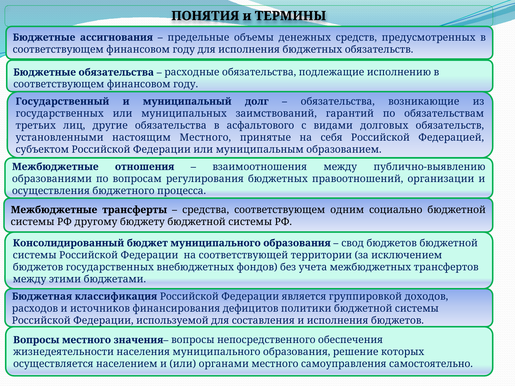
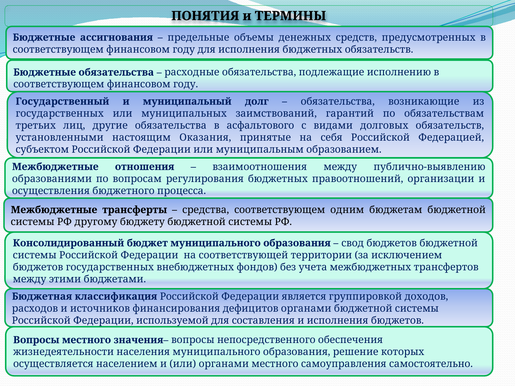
настоящим Местного: Местного -> Оказания (205, 138)
социально: социально -> бюджетам (396, 210)
дефицитов политики: политики -> органами (306, 309)
